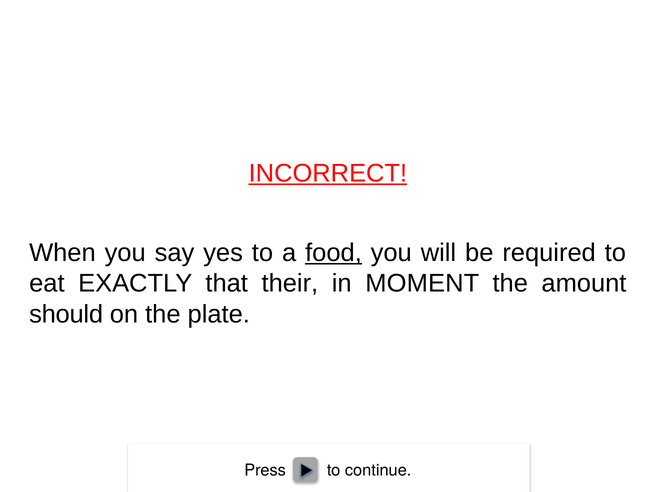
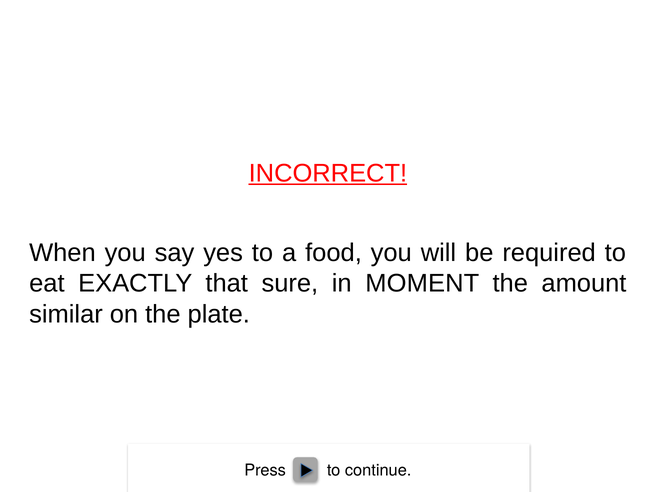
food underline: present -> none (334, 253)
their: their -> sure (290, 284)
should: should -> similar (66, 314)
